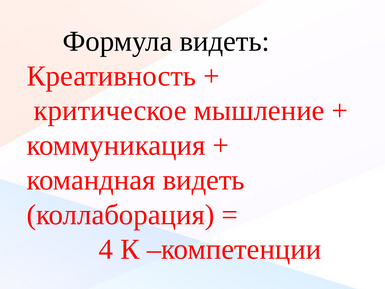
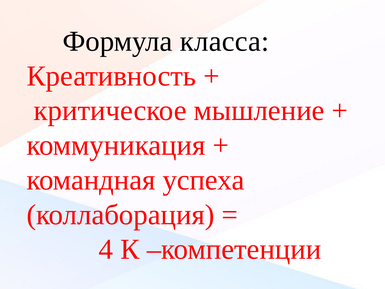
Формула видеть: видеть -> класса (224, 41)
командная видеть: видеть -> успеха (204, 180)
